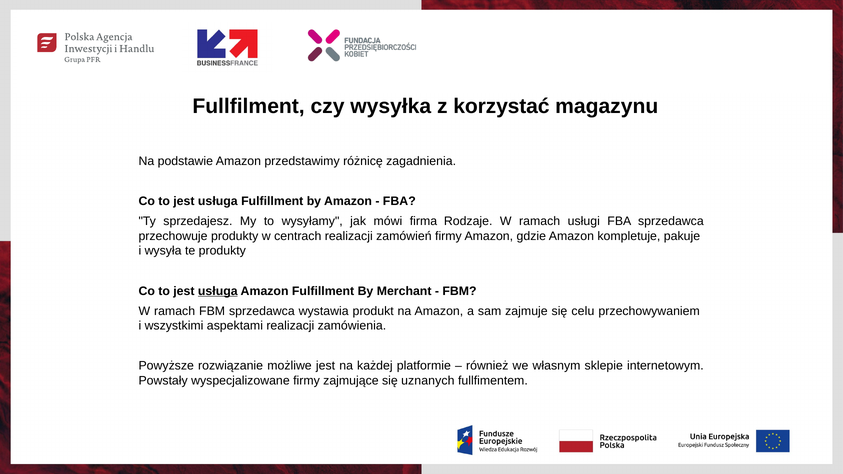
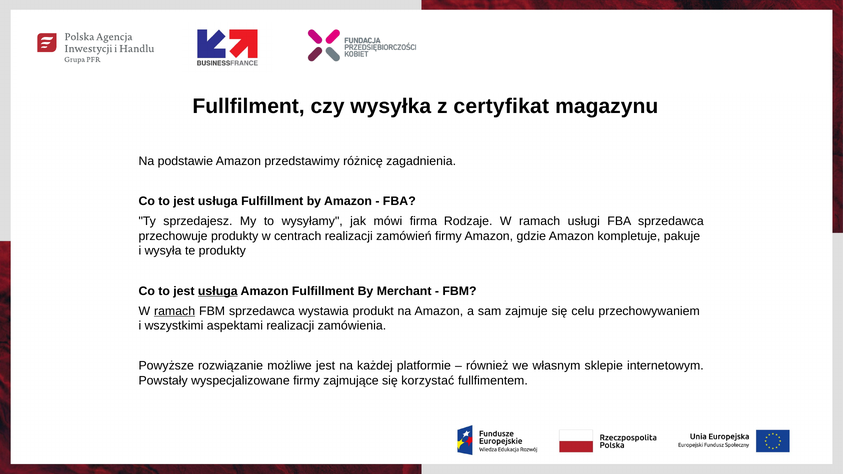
korzystać: korzystać -> certyfikat (501, 106)
ramach underline: none -> present (175, 311)
uznanych: uznanych -> korzystać (428, 381)
